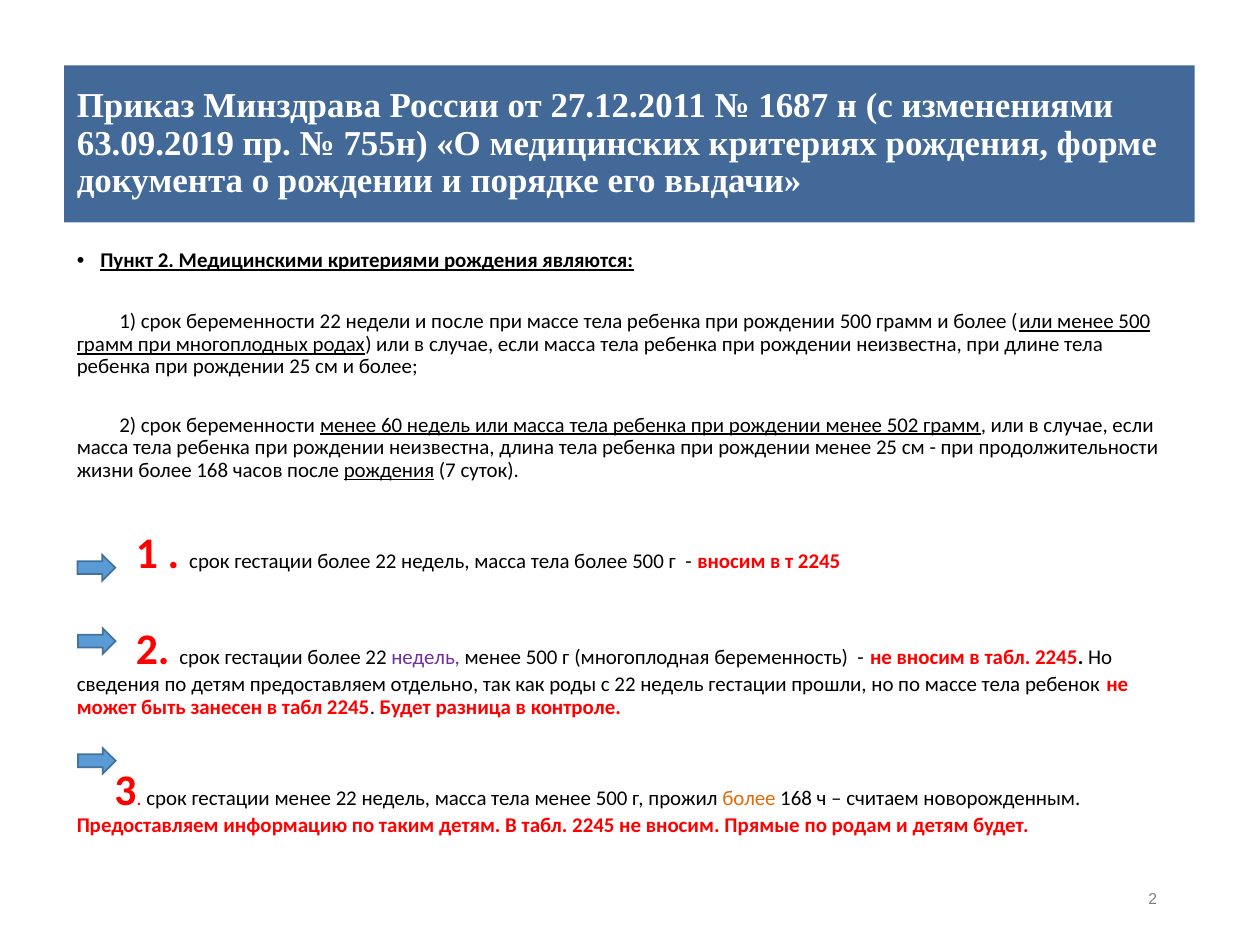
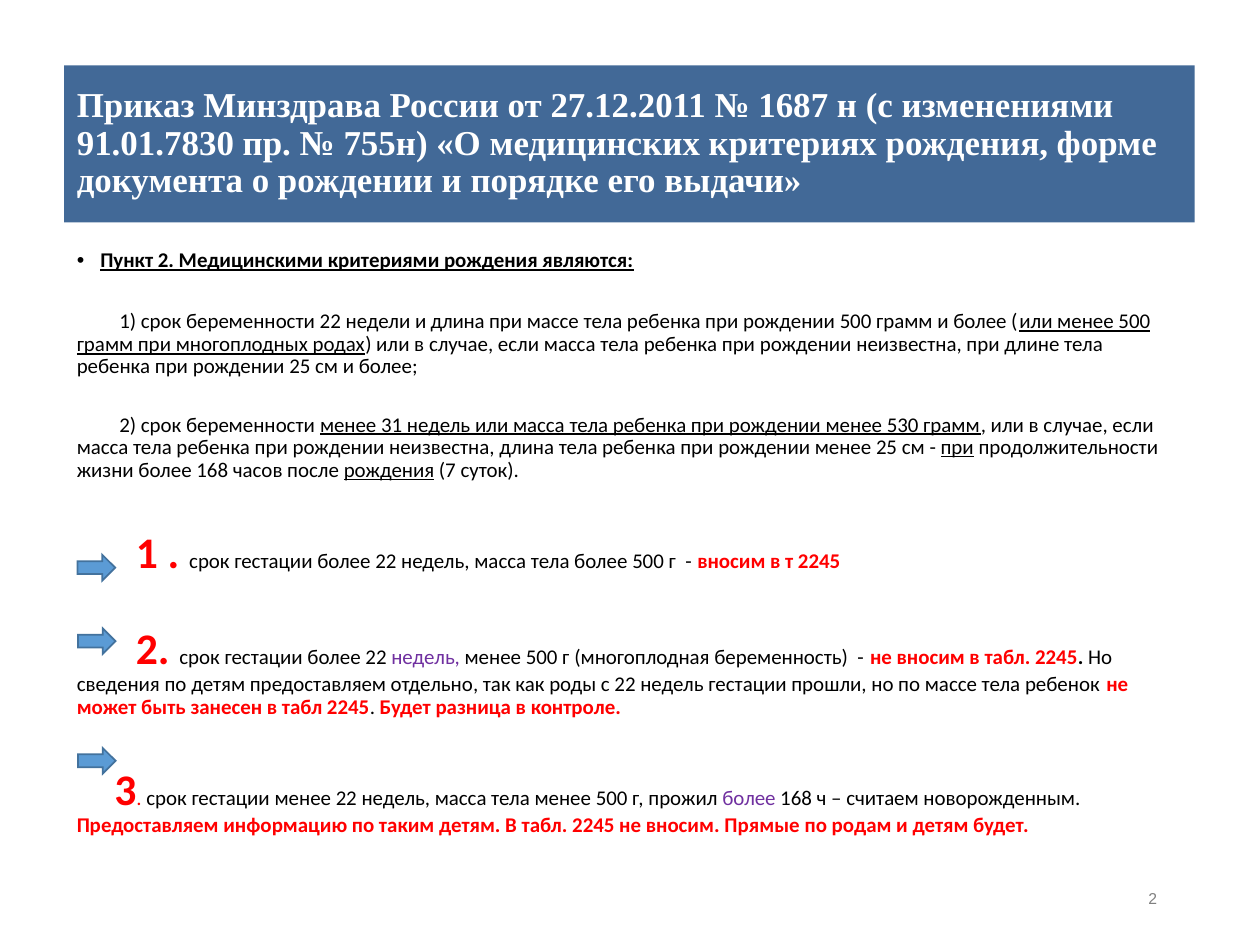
63.09.2019: 63.09.2019 -> 91.01.7830 (155, 144)
и после: после -> длина (458, 322)
60: 60 -> 31 (392, 425)
502: 502 -> 530 (903, 425)
при underline: none -> present (957, 448)
более colour: orange -> purple (749, 798)
